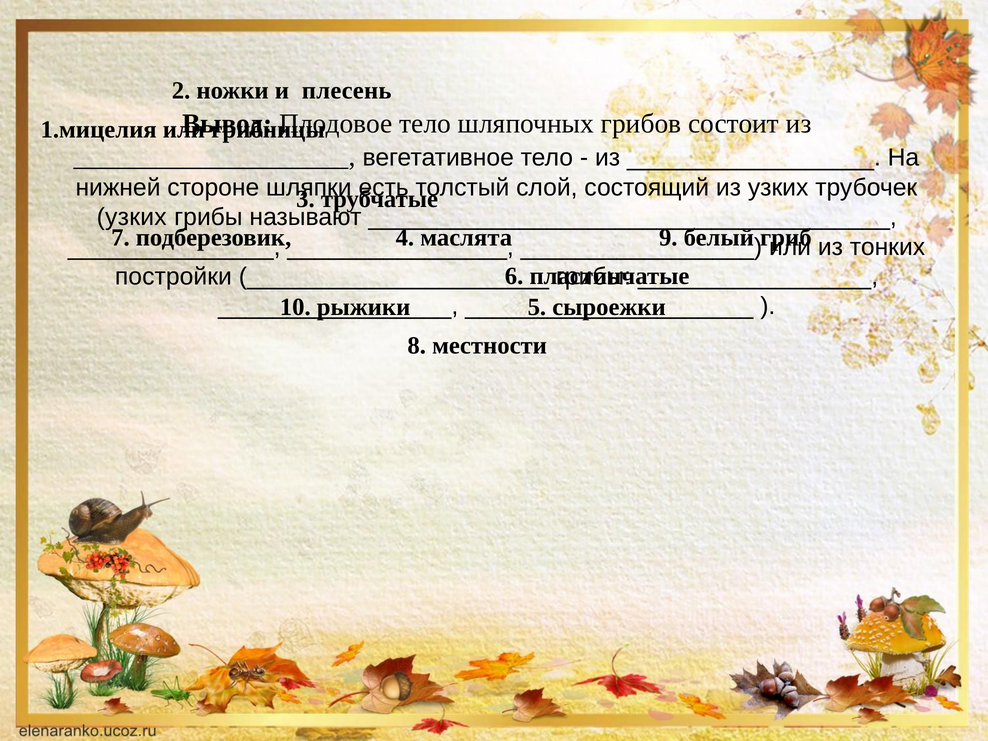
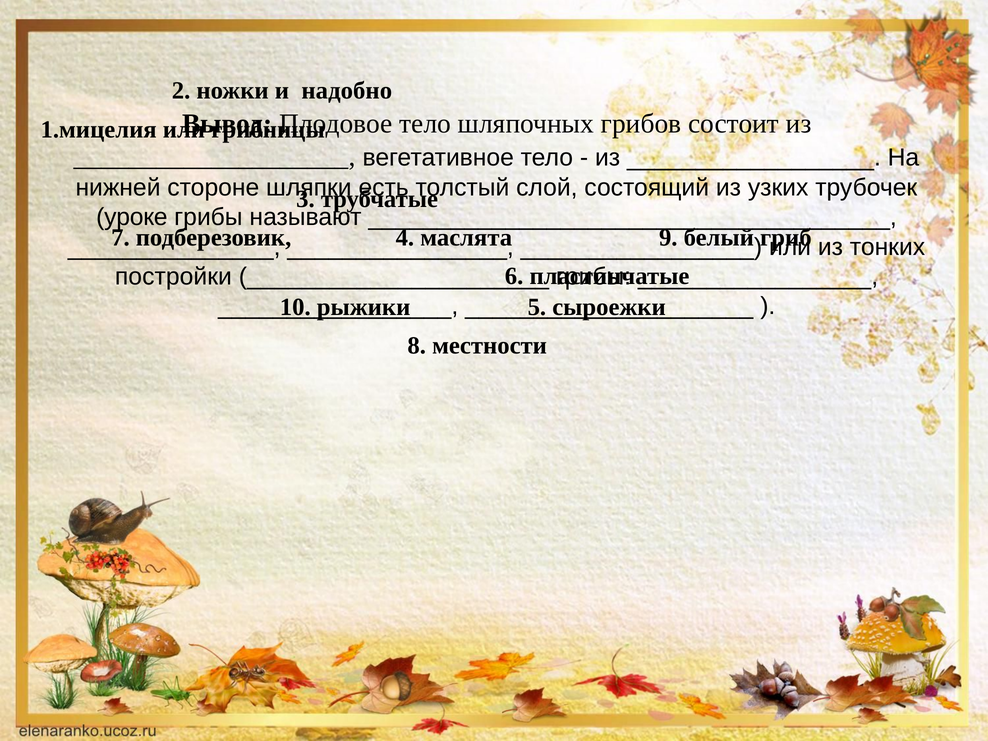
плесень: плесень -> надобно (347, 91)
узких: узких -> уроке (132, 217)
